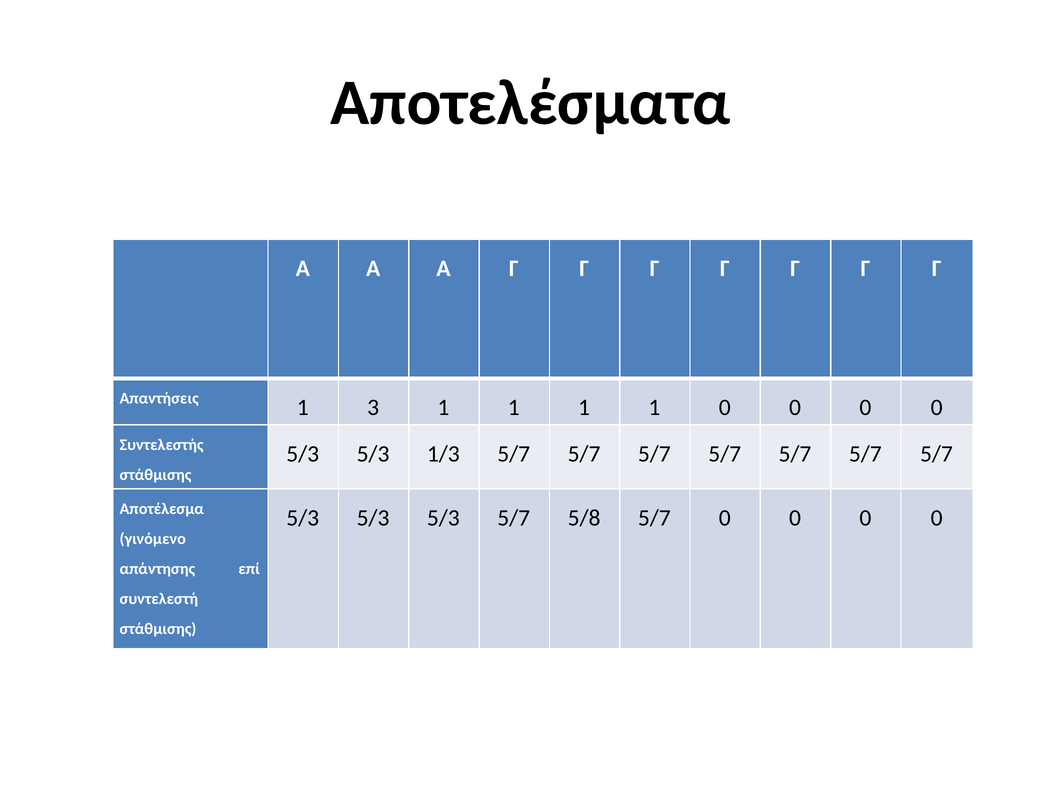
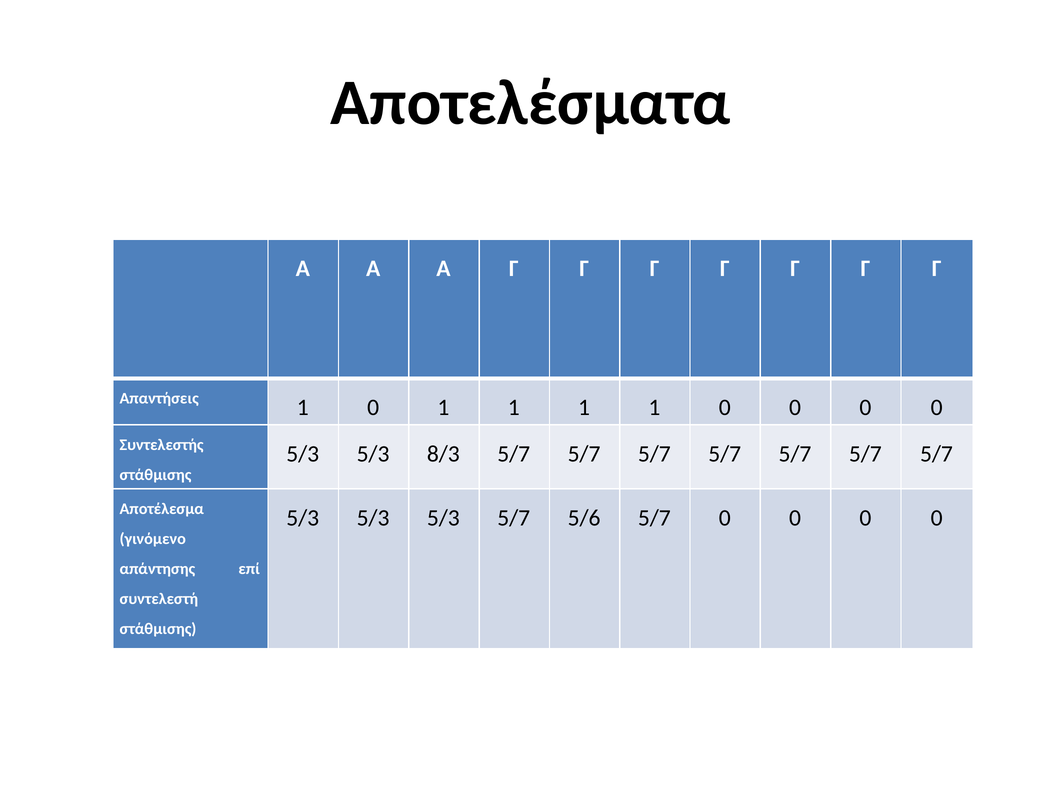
Απαντήσεις 1 3: 3 -> 0 (373, 407)
1/3: 1/3 -> 8/3 (443, 454)
5/8: 5/8 -> 5/6 (584, 518)
